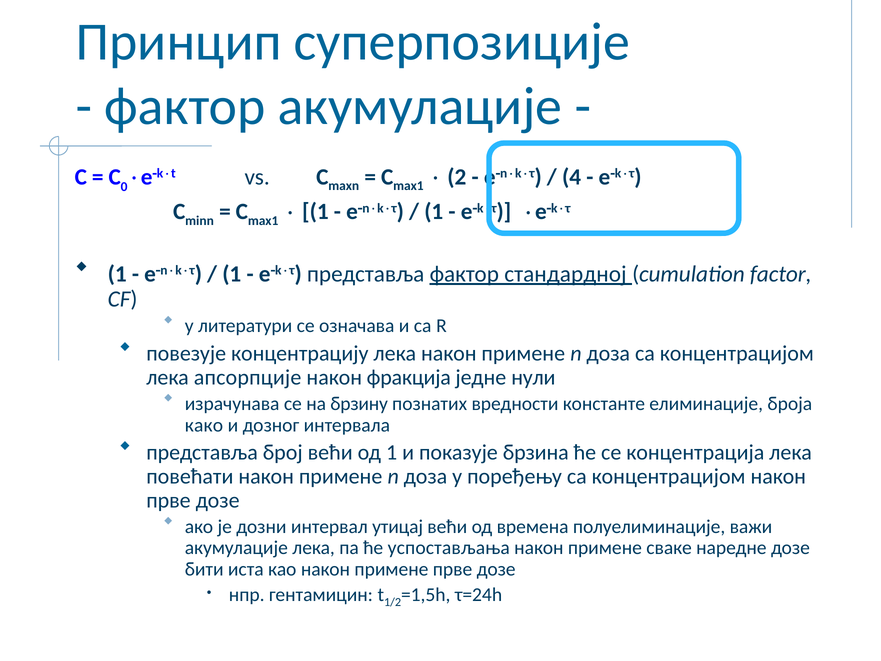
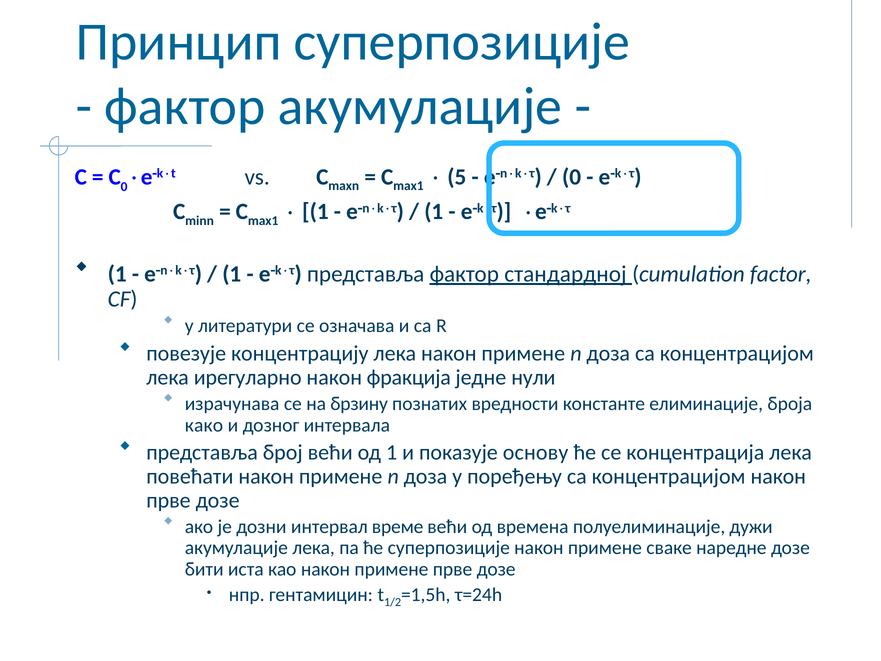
2: 2 -> 5 (457, 177)
4: 4 -> 0 (572, 177)
апсорпције: апсорпције -> ирегуларно (248, 377)
брзина: брзина -> основу (536, 453)
утицај: утицај -> време (398, 527)
важи: важи -> дужи (751, 527)
ће успостављања: успостављања -> суперпозиције (449, 548)
